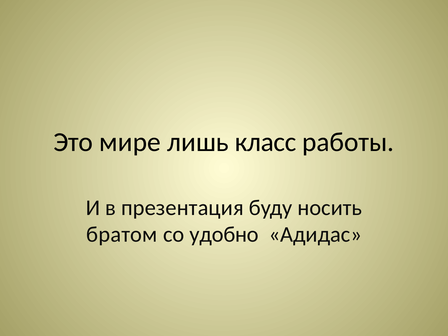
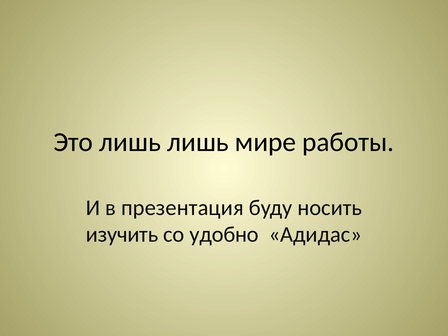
Это мире: мире -> лишь (130, 142)
класс: класс -> мире (265, 142)
братом: братом -> изучить (122, 235)
